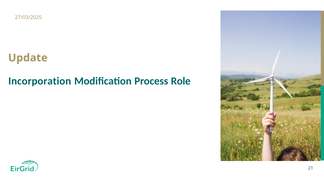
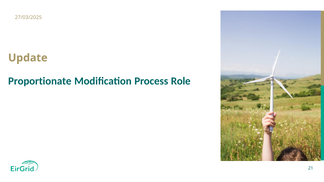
Incorporation: Incorporation -> Proportionate (40, 81)
